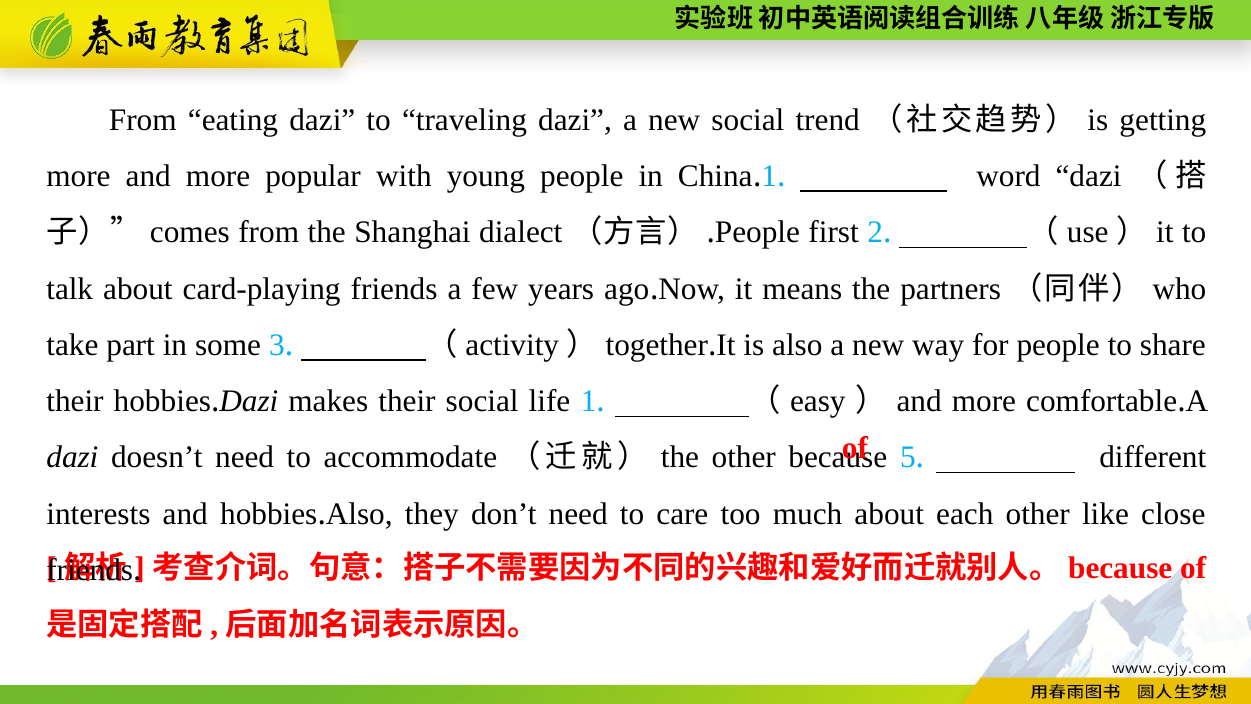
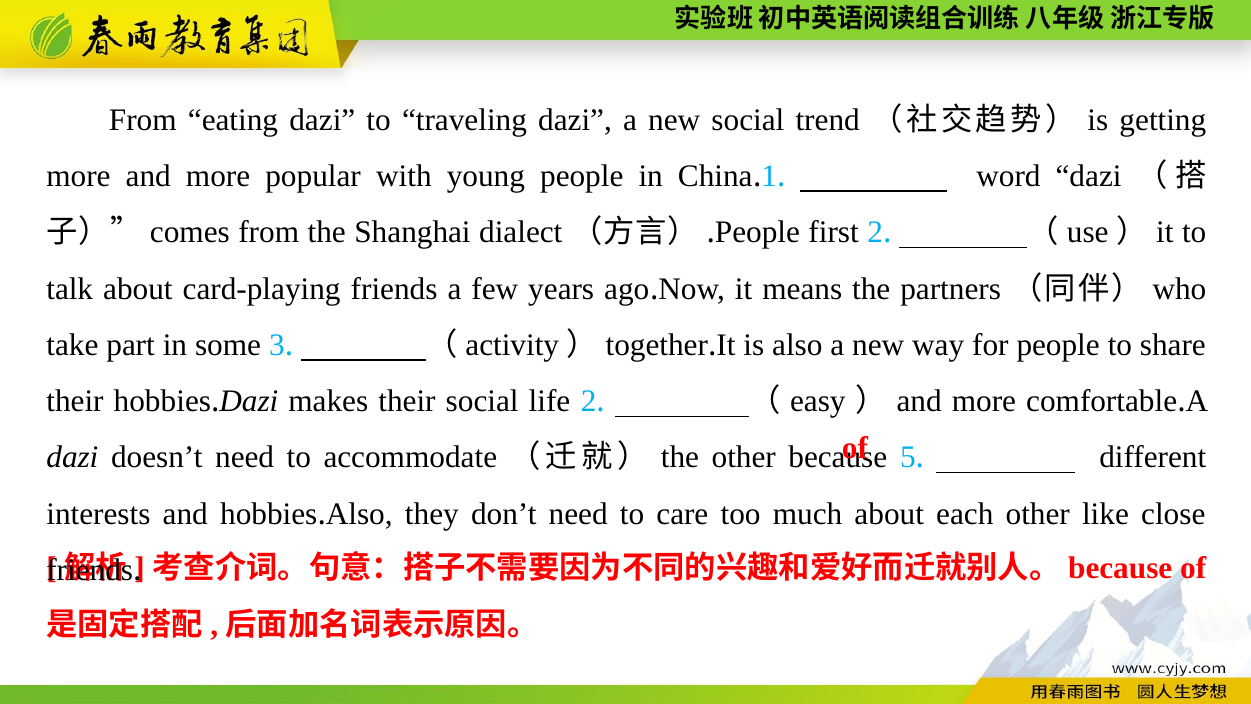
life 1: 1 -> 2 (589, 401)
